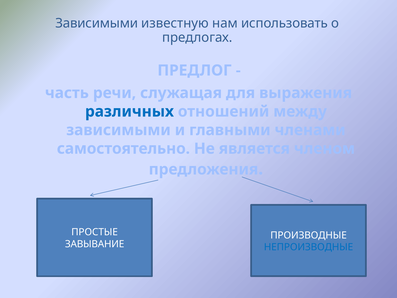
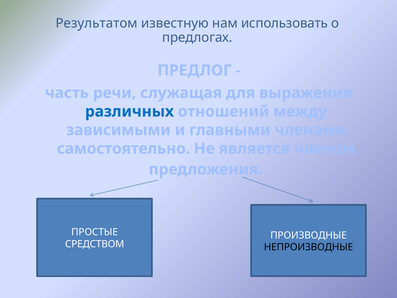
Зависимыми: Зависимыми -> Результатом (97, 23)
ЗАВЫВАНИЕ: ЗАВЫВАНИЕ -> СРЕДСТВОМ (95, 244)
НЕПРОИЗВОДНЫЕ colour: blue -> black (309, 247)
